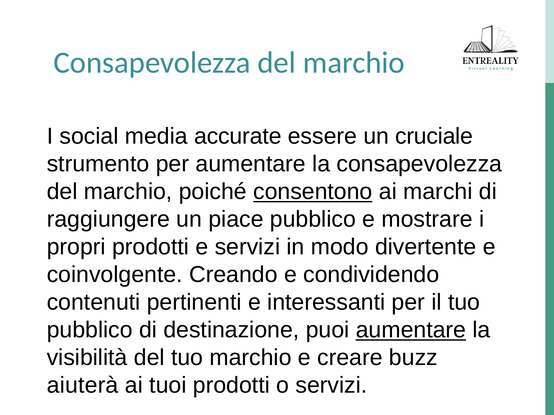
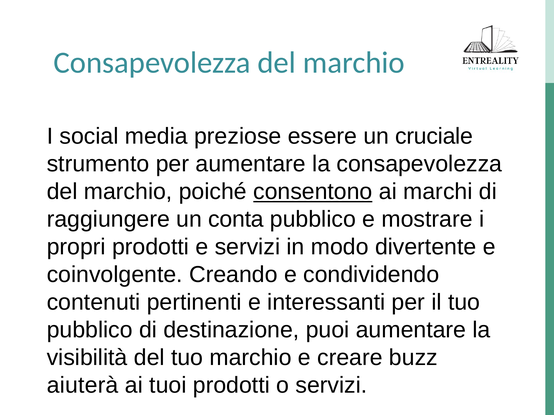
accurate: accurate -> preziose (238, 137)
piace: piace -> conta (236, 220)
aumentare underline: present -> none (411, 330)
